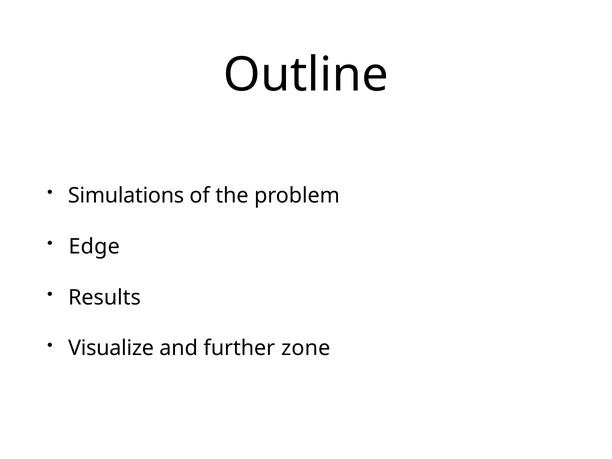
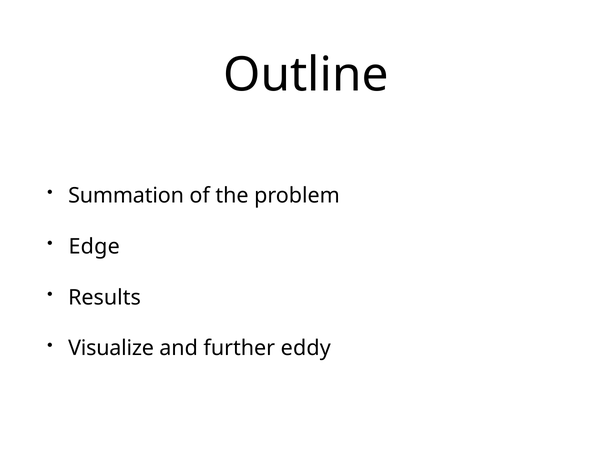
Simulations: Simulations -> Summation (126, 196)
zone: zone -> eddy (306, 348)
